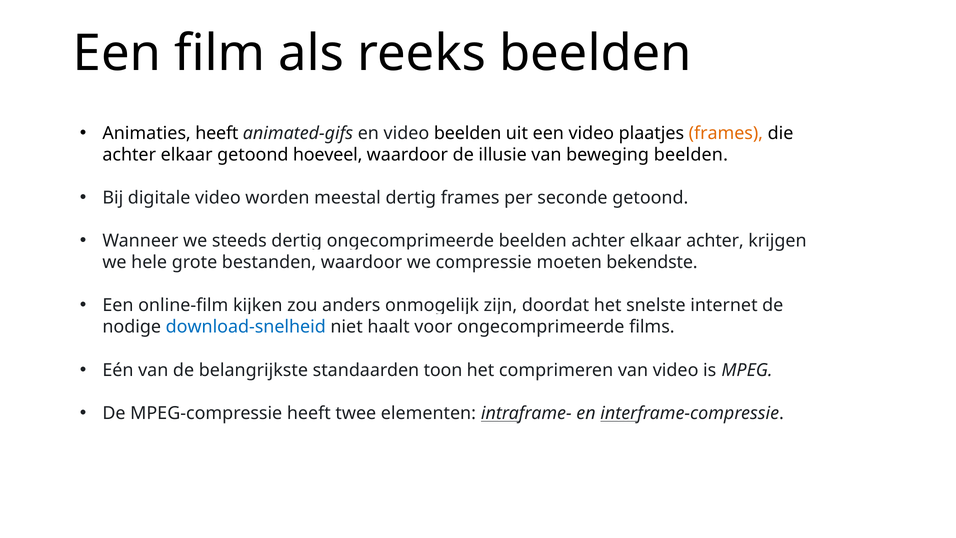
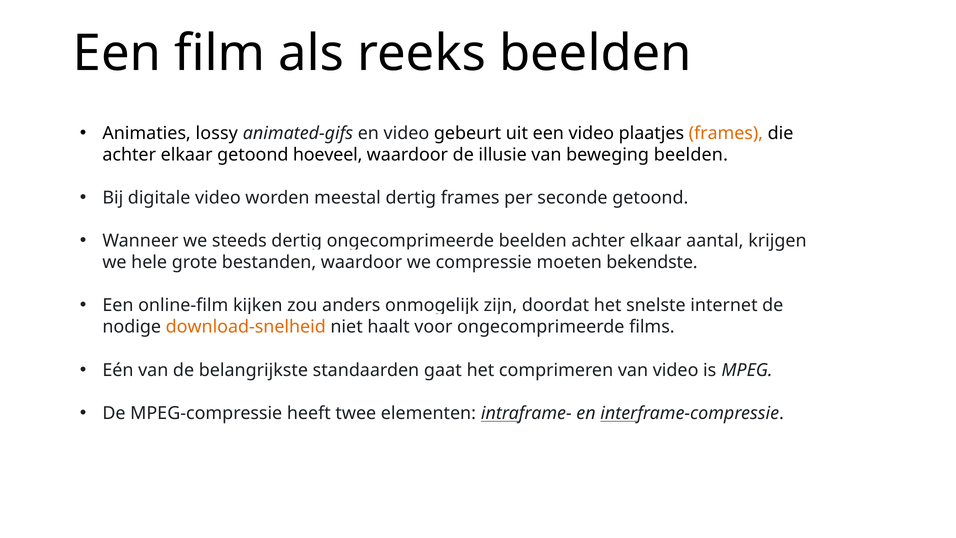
Animaties heeft: heeft -> lossy (217, 133)
video beelden: beelden -> gebeurt (468, 133)
achter: achter -> aantal (715, 241)
download-snelheid colour: blue -> orange (246, 327)
toon: toon -> gaat (443, 370)
